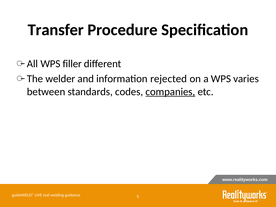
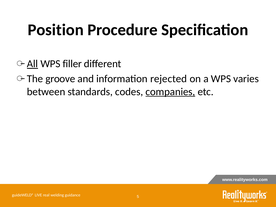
Transfer: Transfer -> Position (56, 30)
All underline: none -> present (32, 64)
welder: welder -> groove (60, 79)
